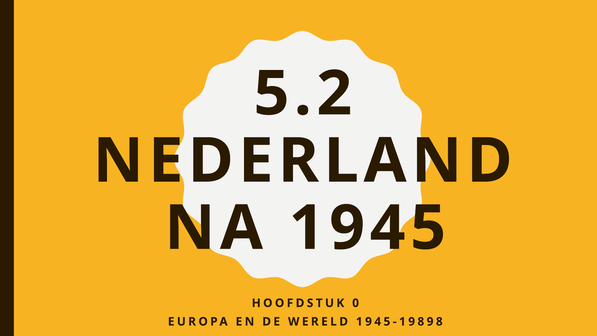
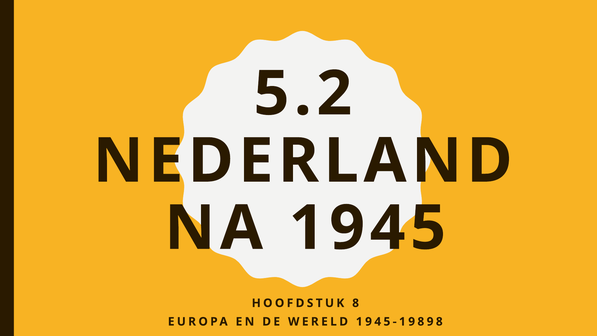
0: 0 -> 8 (356, 303)
